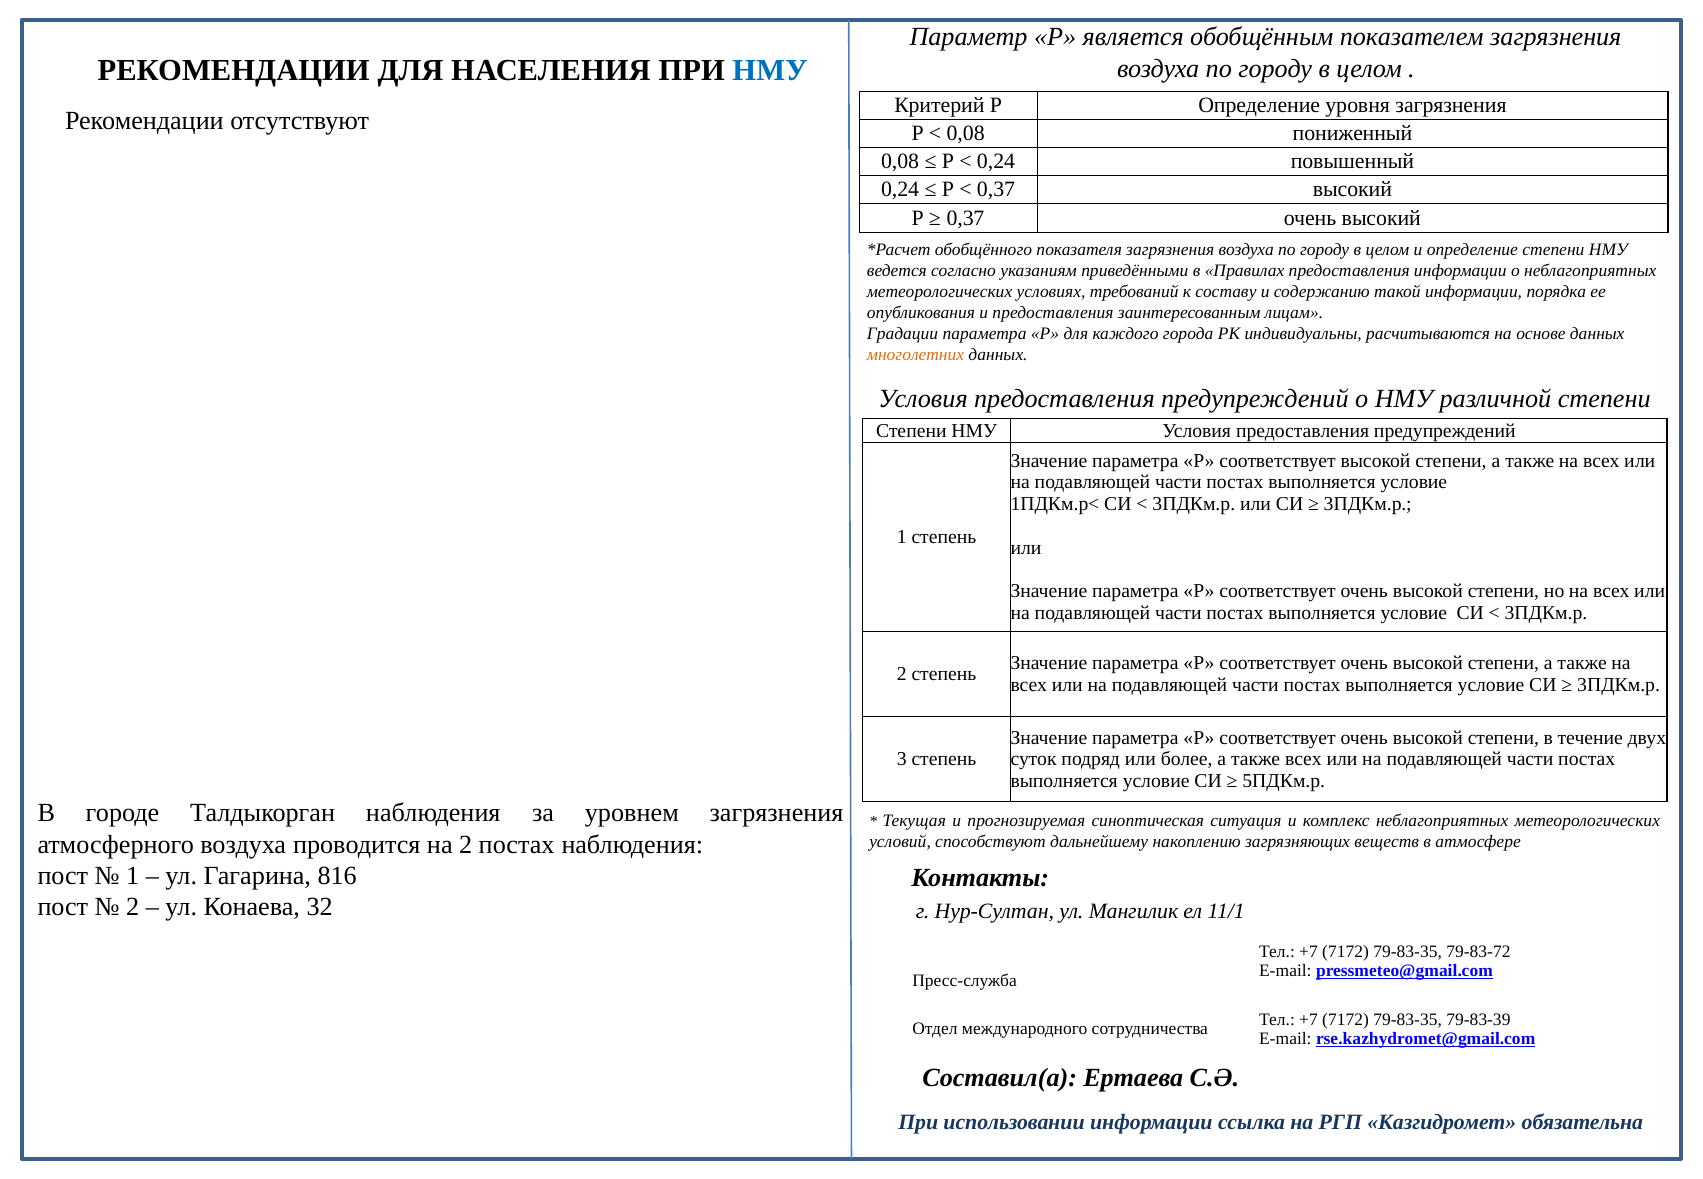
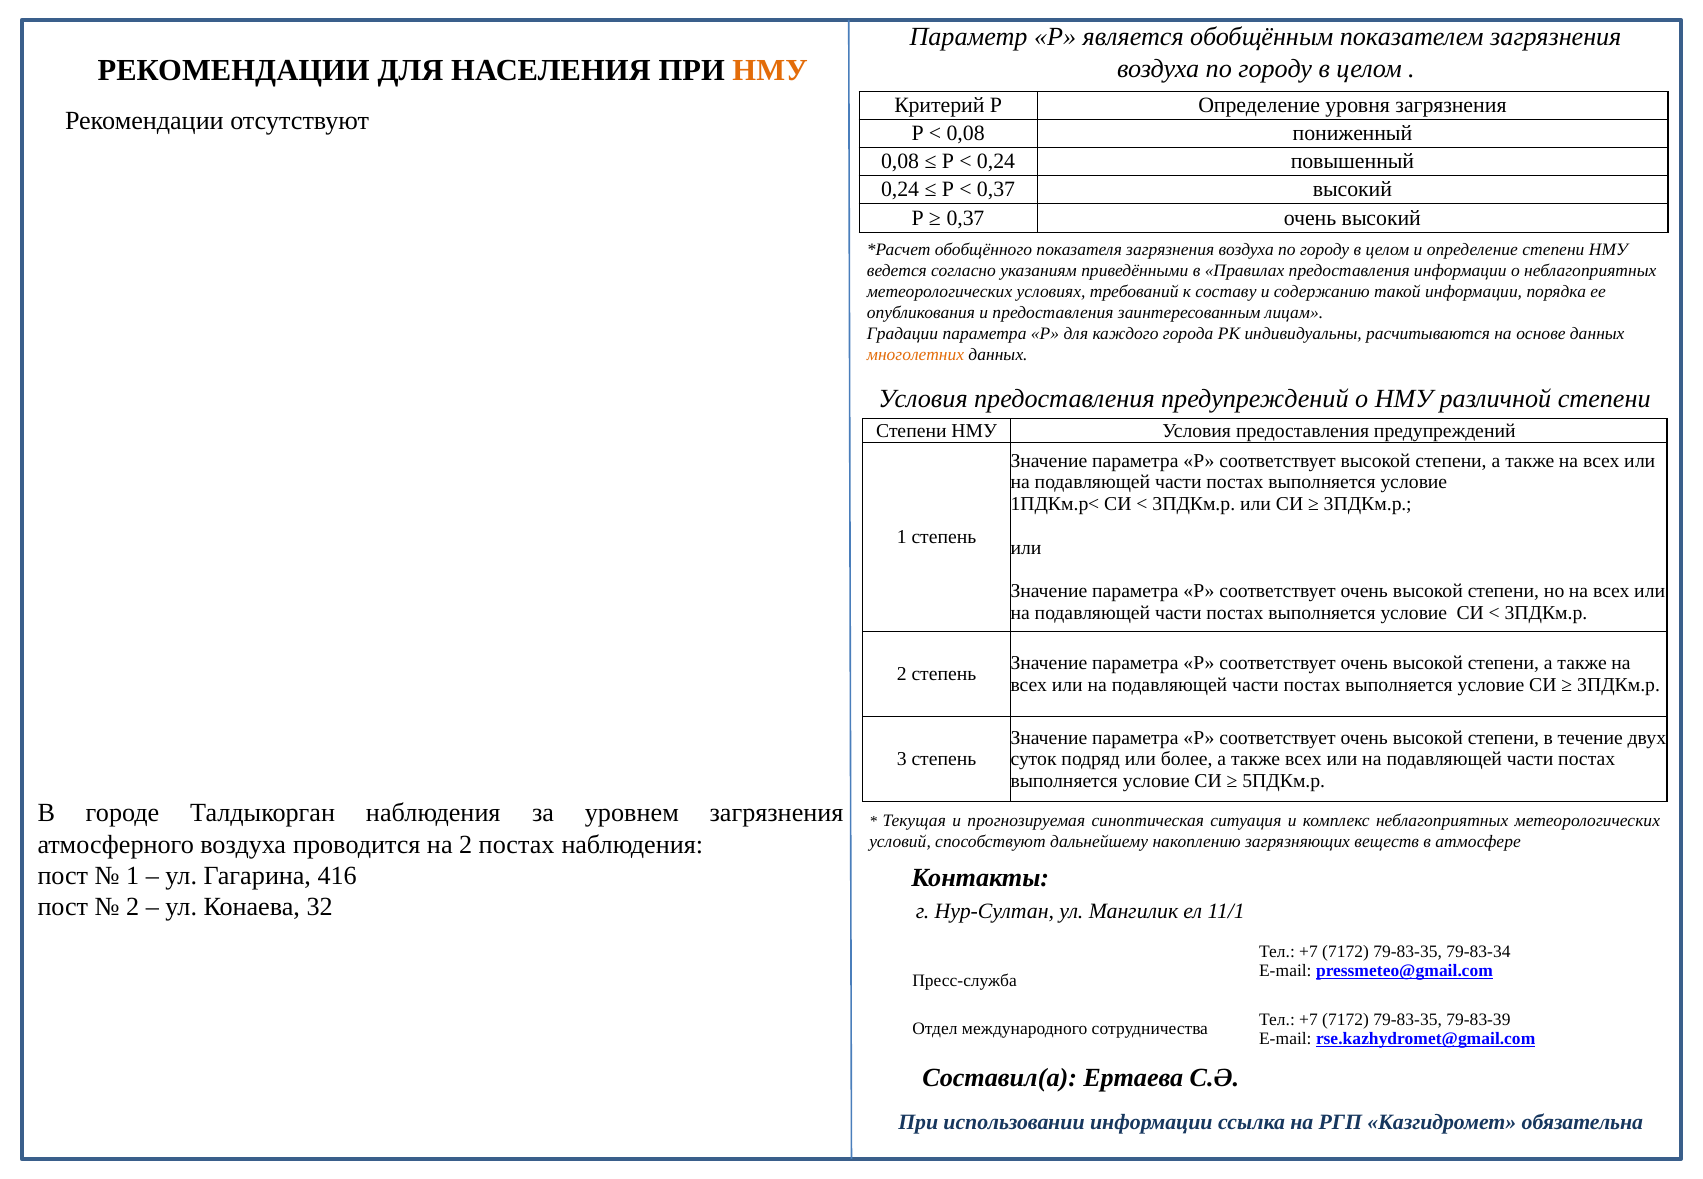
НМУ colour: blue -> orange (770, 71)
816: 816 -> 416 (337, 876)
79-83-72: 79-83-72 -> 79-83-34 (1478, 951)
